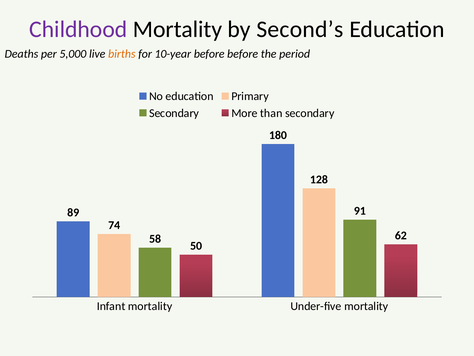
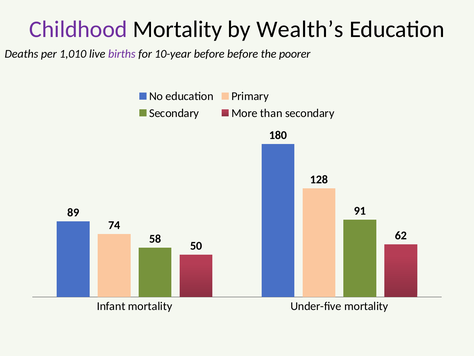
Second’s: Second’s -> Wealth’s (300, 29)
5,000: 5,000 -> 1,010 (73, 54)
births colour: orange -> purple (122, 54)
period: period -> poorer (295, 54)
